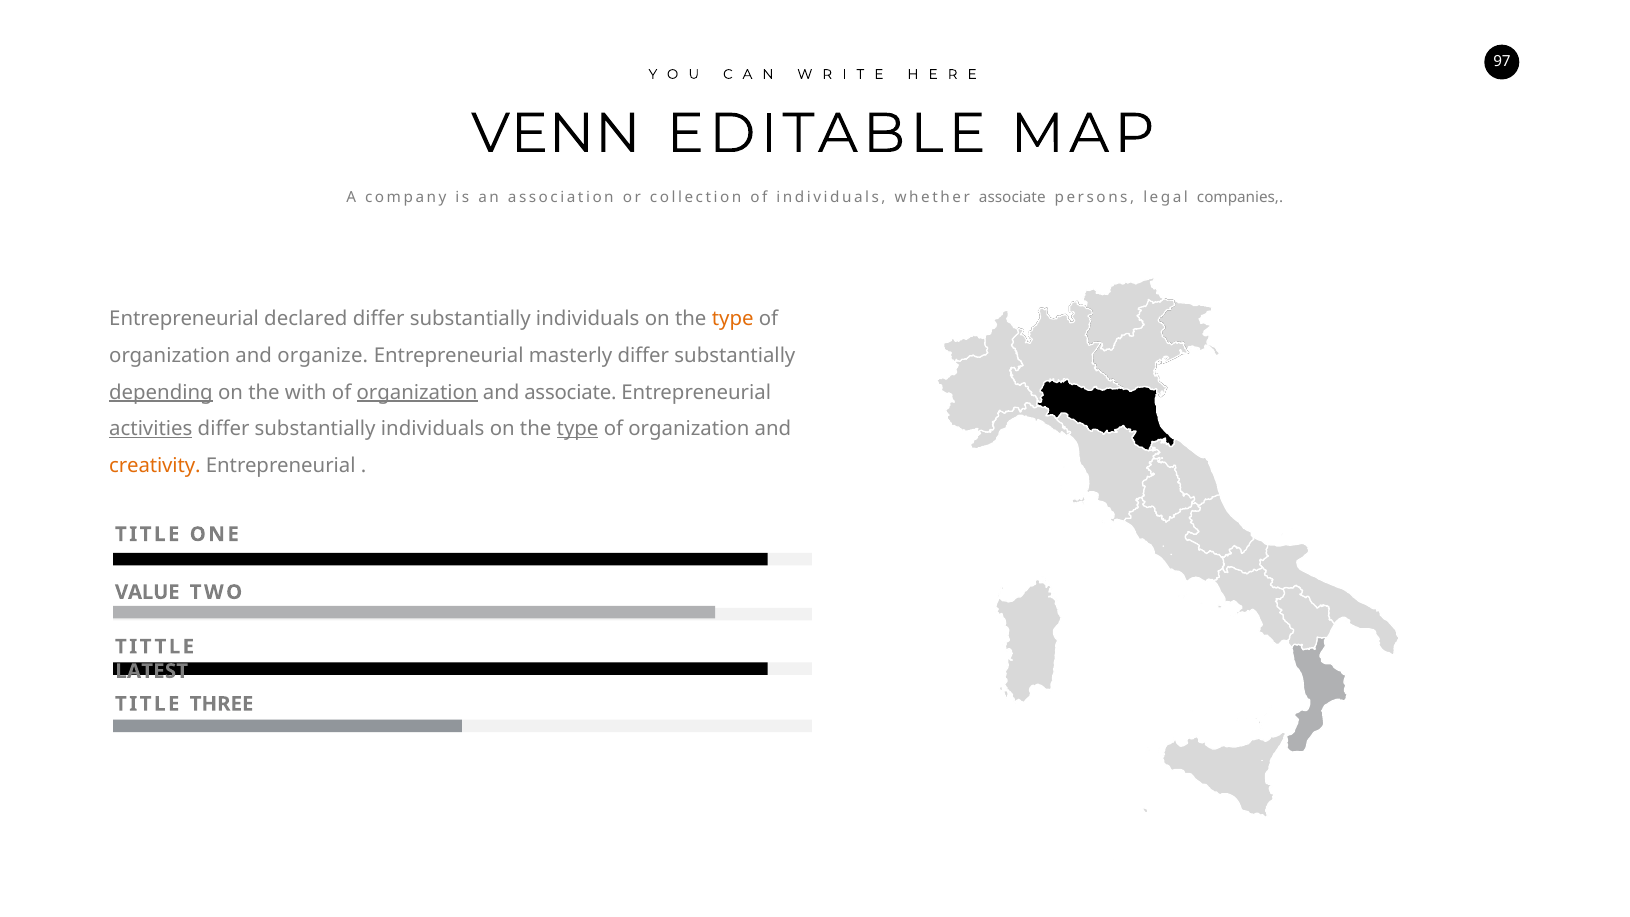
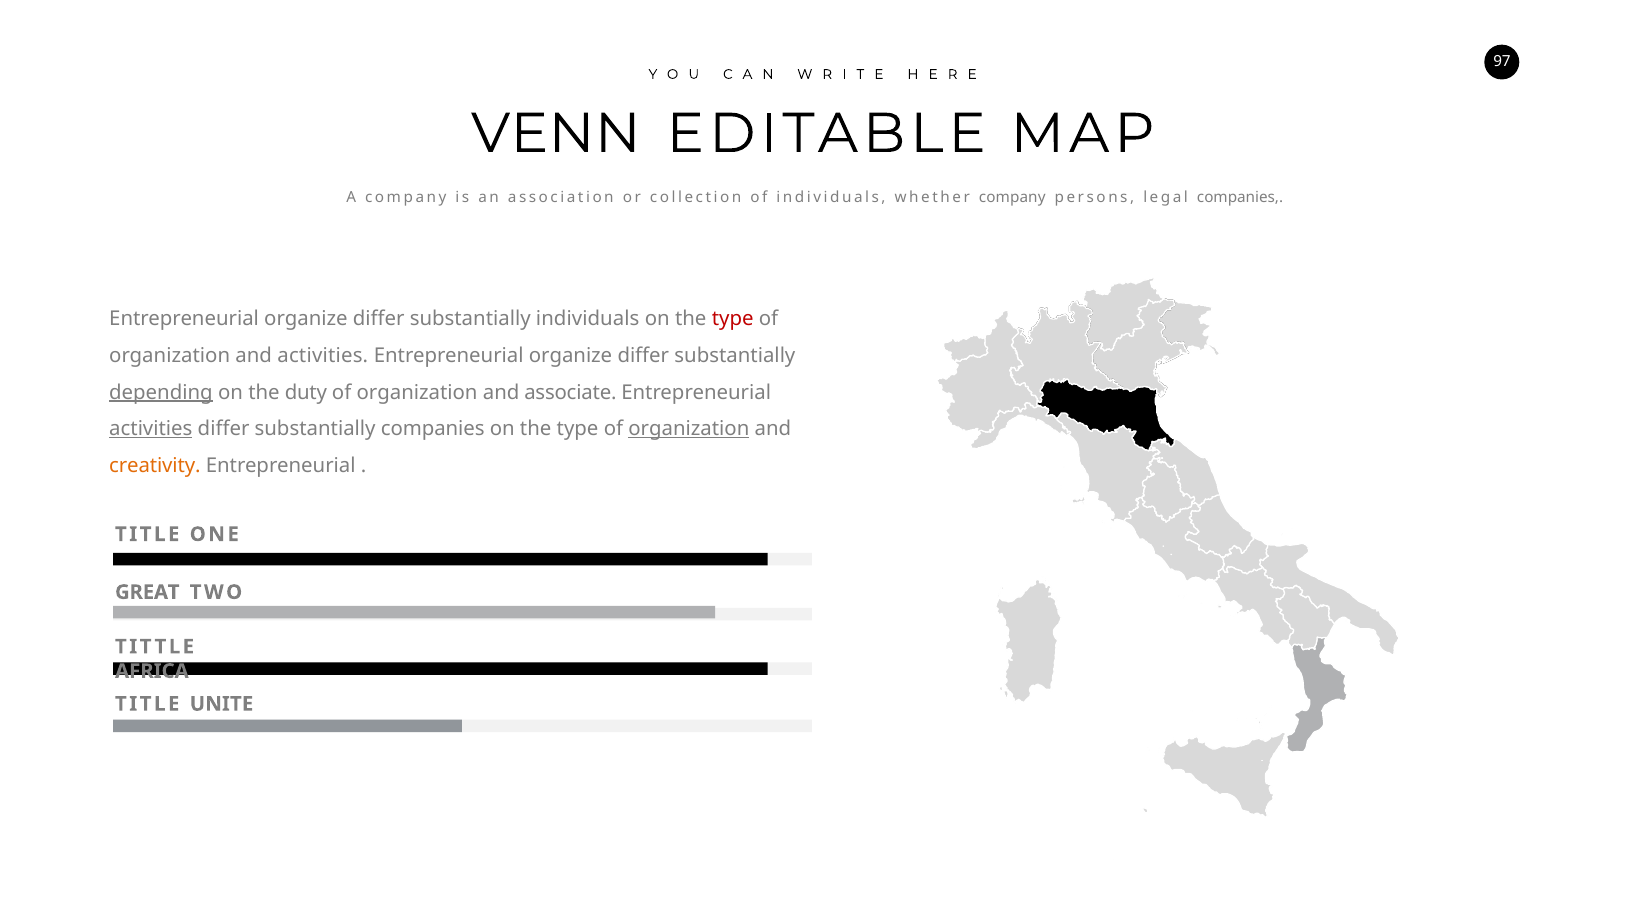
whether associate: associate -> company (1012, 198)
declared: declared -> organize (306, 319)
type colour: orange -> red (733, 319)
and organize: organize -> activities (323, 356)
masterly: masterly -> organize (571, 356)
with: with -> duty (306, 392)
organization underline: present -> none (417, 392)
individuals: individuals -> companies (433, 429)
type underline: present -> none (578, 429)
organization underline: none -> present (689, 429)
VALUE: VALUE -> GREAT (147, 592)
LATEST: LATEST -> AFRICA (152, 671)
THREE: THREE -> UNITE (222, 704)
